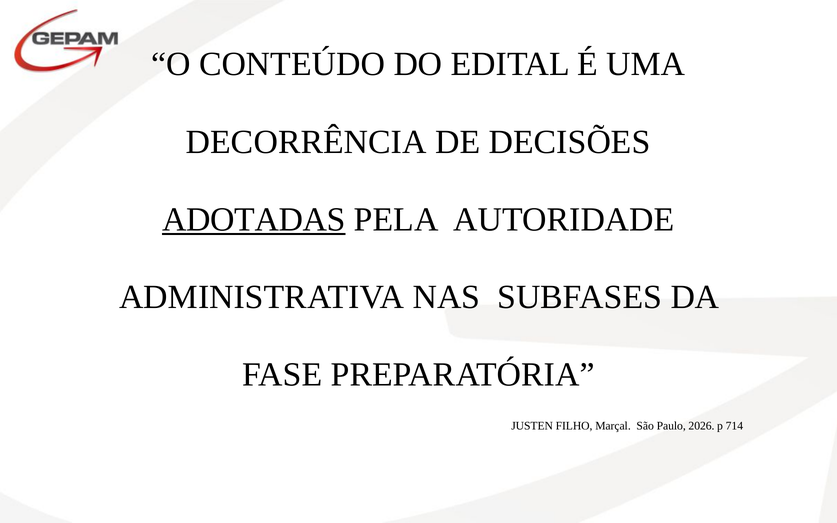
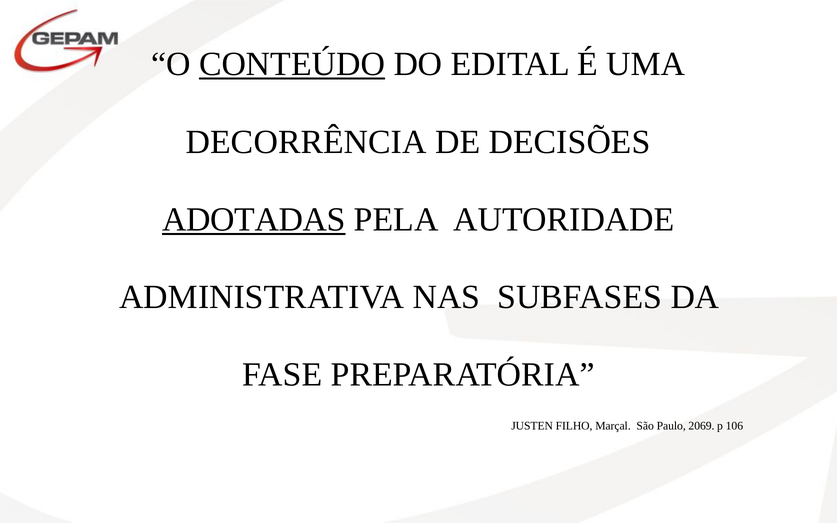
CONTEÚDO underline: none -> present (292, 64)
2026: 2026 -> 2069 (701, 426)
714: 714 -> 106 (734, 426)
